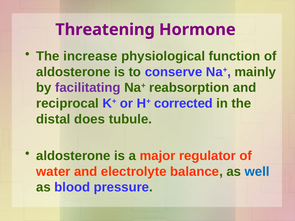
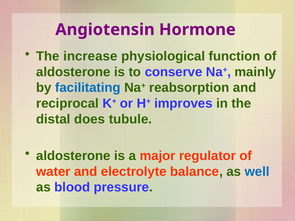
Threatening: Threatening -> Angiotensin (105, 30)
facilitating colour: purple -> blue (88, 88)
corrected: corrected -> improves (183, 103)
